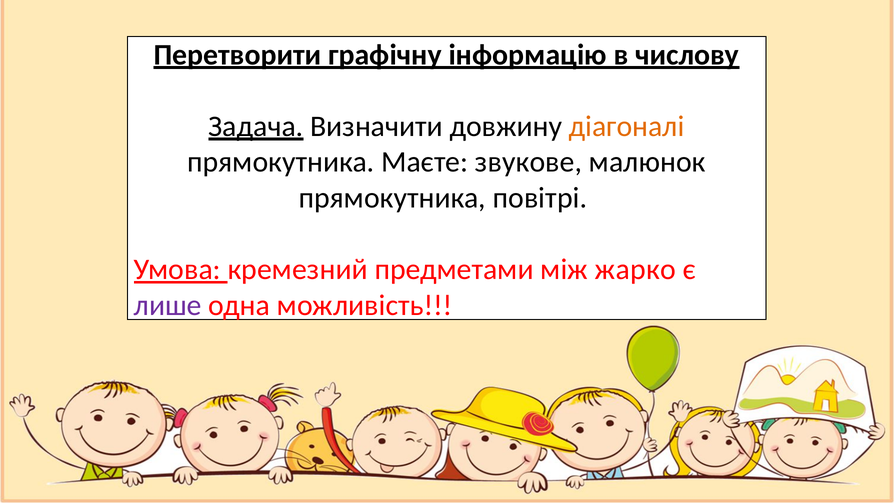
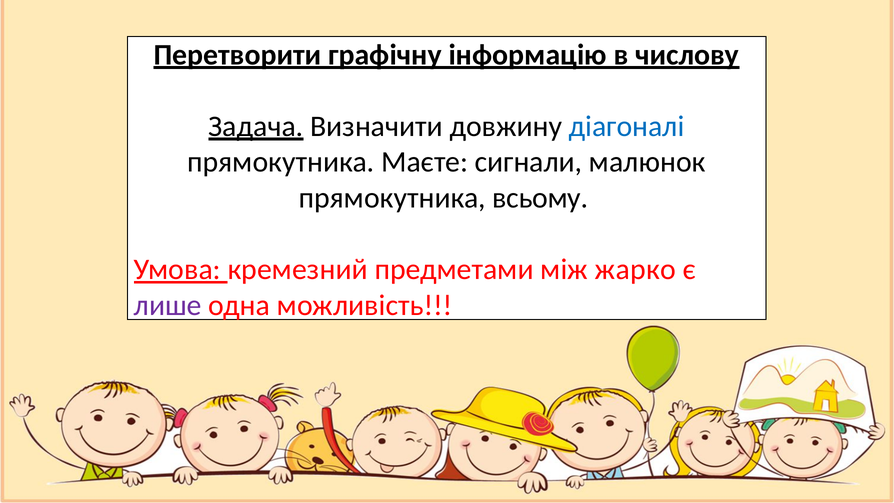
діагоналі colour: orange -> blue (627, 126)
звукове: звукове -> сигнали (529, 162)
повітрі: повітрі -> всьому (540, 198)
